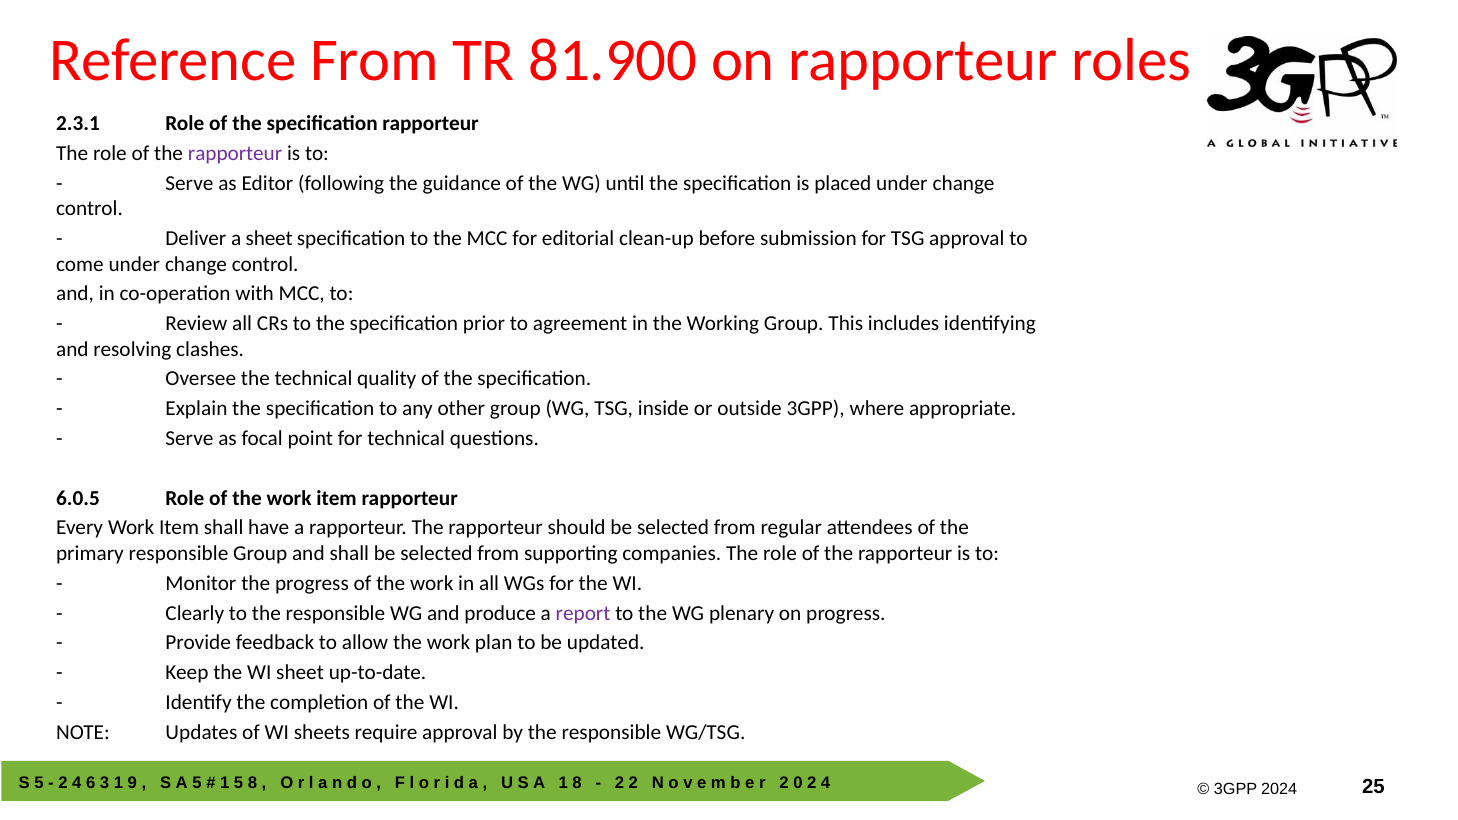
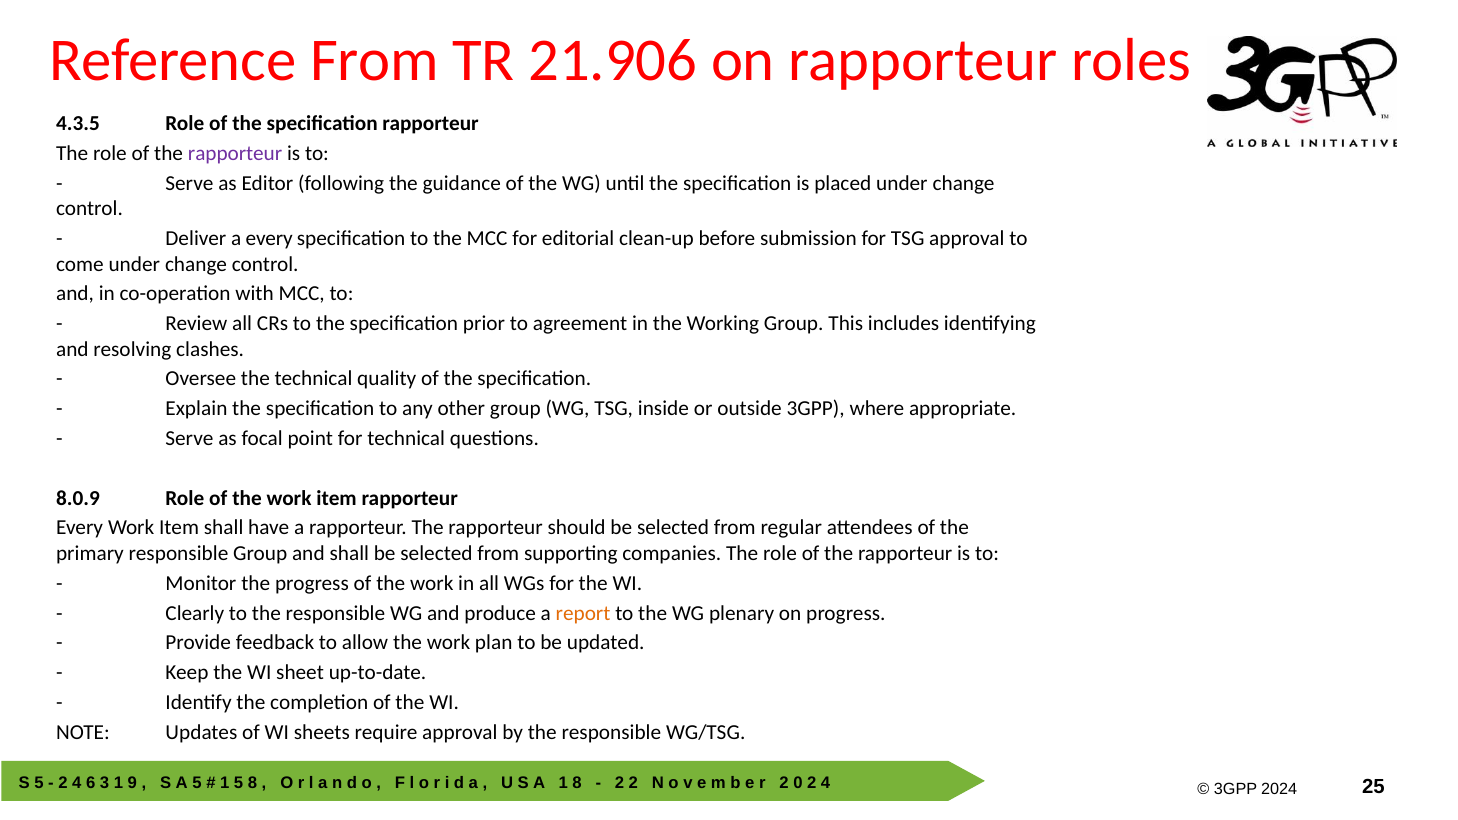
81.900: 81.900 -> 21.906 (613, 61)
2.3.1: 2.3.1 -> 4.3.5 (78, 124)
a sheet: sheet -> every (269, 239)
6.0.5: 6.0.5 -> 8.0.9 (78, 498)
report colour: purple -> orange (583, 613)
